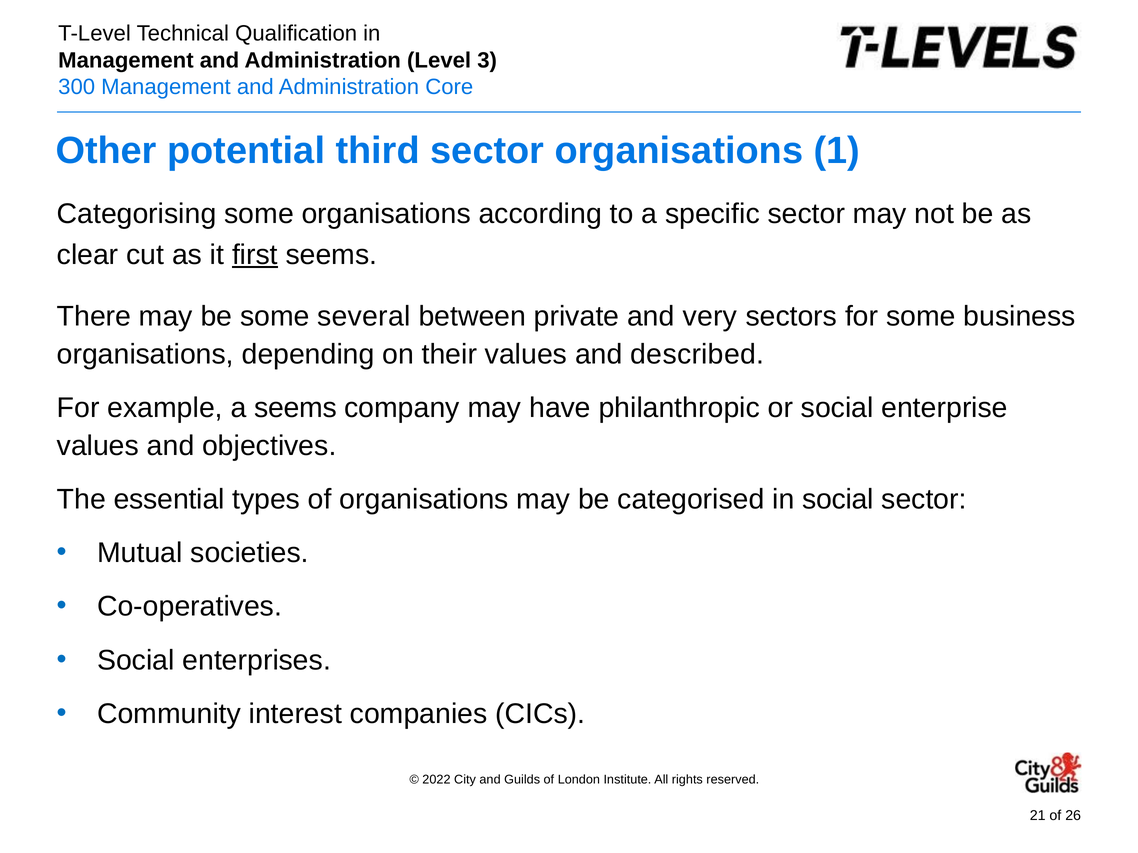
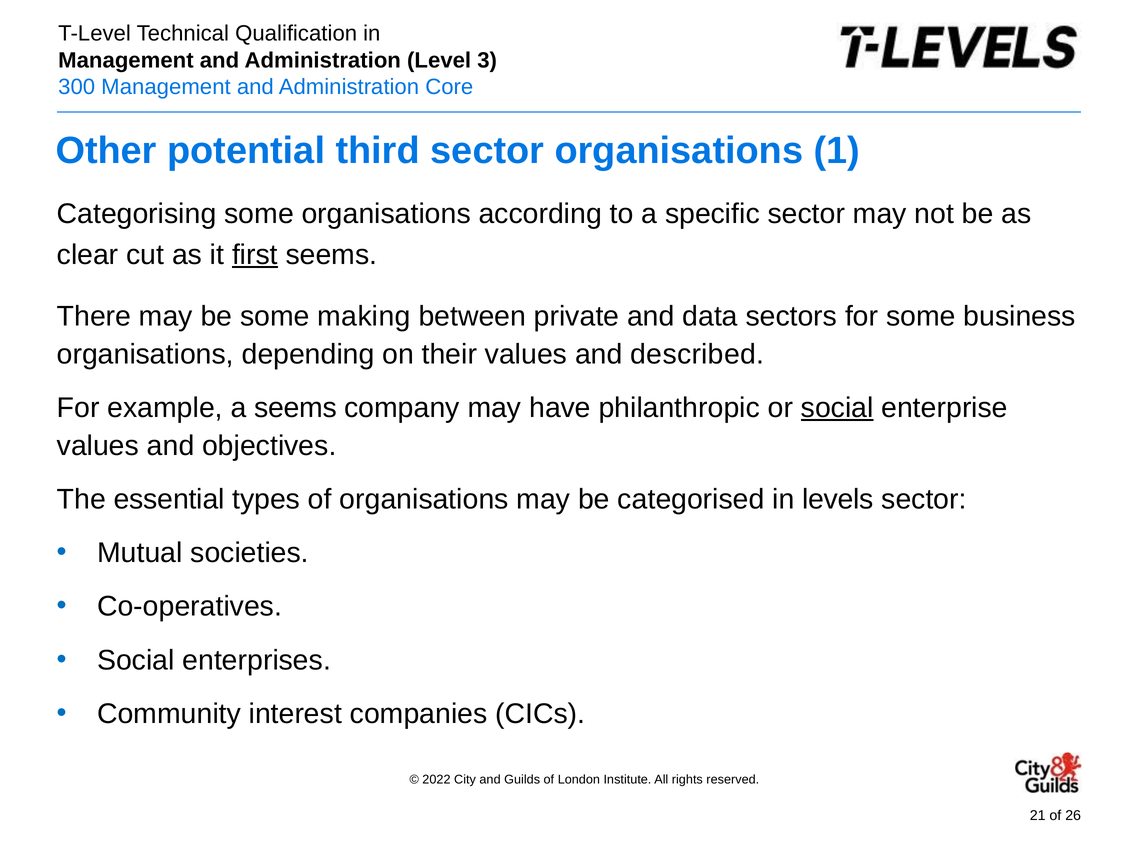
several: several -> making (364, 317)
very: very -> data (710, 317)
social underline: none -> present (837, 408)
in social: social -> levels (838, 500)
